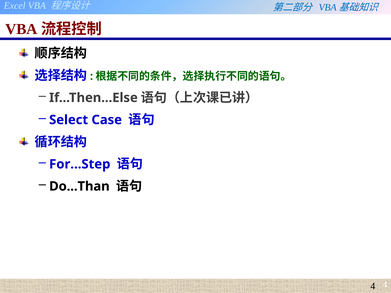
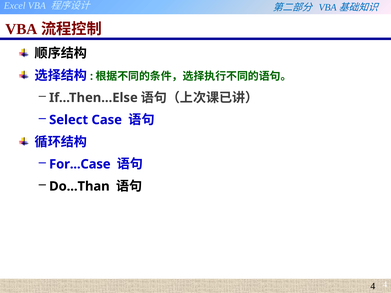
For...Step: For...Step -> For...Case (80, 164)
